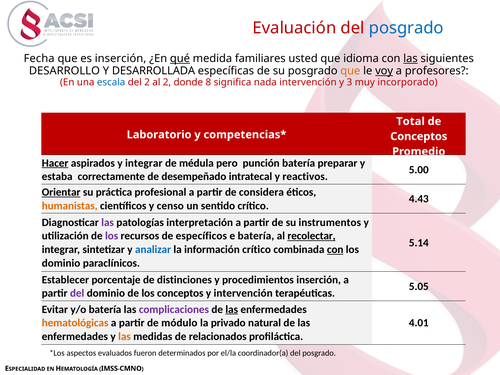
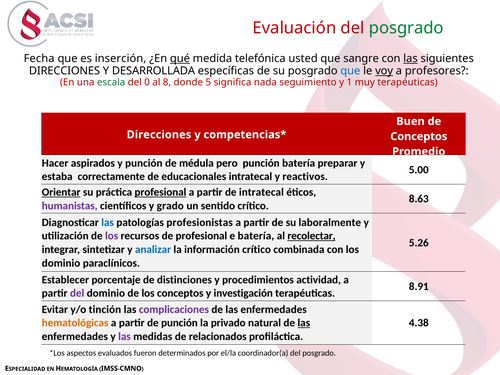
posgrado colour: blue -> green (406, 28)
familiares: familiares -> telefónica (260, 58)
idioma: idioma -> sangre (361, 58)
DESARROLLO: DESARROLLO -> DIRECCIONES (65, 71)
que colour: orange -> blue (350, 71)
escala colour: blue -> green (111, 82)
del 2: 2 -> 0 (147, 82)
al 2: 2 -> 8 (167, 82)
8: 8 -> 5 (208, 82)
nada intervención: intervención -> seguimiento (308, 82)
3: 3 -> 1 (349, 82)
muy incorporado: incorporado -> terapéuticas (408, 82)
Total: Total -> Buen (411, 121)
Laboratorio: Laboratorio -> Direcciones (159, 135)
Hacer underline: present -> none (55, 163)
y integrar: integrar -> punción (144, 163)
desempeñado: desempeñado -> educacionales (194, 177)
profesional underline: none -> present (160, 192)
de considera: considera -> intratecal (261, 192)
4.43: 4.43 -> 8.63 (419, 199)
humanistas colour: orange -> purple (70, 206)
censo: censo -> grado (170, 206)
las colour: purple -> blue (108, 222)
interpretación: interpretación -> profesionistas (200, 222)
instrumentos: instrumentos -> laboralmente (330, 222)
de específicos: específicos -> profesional (201, 236)
5.14: 5.14 -> 5.26 (419, 243)
con underline: present -> none (335, 250)
procedimientos inserción: inserción -> actividad (319, 280)
5.05: 5.05 -> 8.91 (419, 286)
y intervención: intervención -> investigación (243, 293)
y/o batería: batería -> tinción (105, 309)
las underline: present -> none (232, 309)
de módulo: módulo -> punción (179, 323)
las underline: none -> present (304, 323)
4.01: 4.01 -> 4.38 (419, 323)
las colour: orange -> purple (125, 337)
